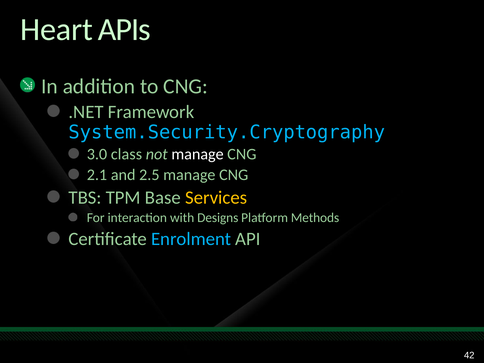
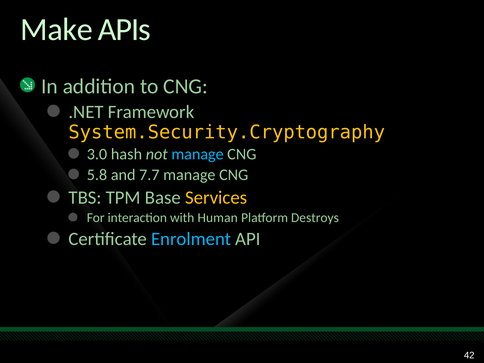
Heart: Heart -> Make (57, 29)
System.Security.Cryptography colour: light blue -> yellow (227, 132)
class: class -> hash (126, 154)
manage colour: white -> light blue (198, 154)
2.1: 2.1 -> 5.8 (97, 175)
2.5: 2.5 -> 7.7 (149, 175)
Designs: Designs -> Human (218, 218)
Methods: Methods -> Destroys (315, 218)
